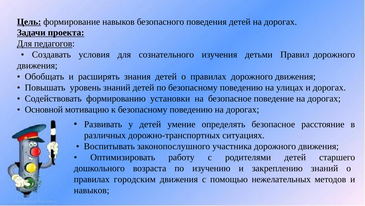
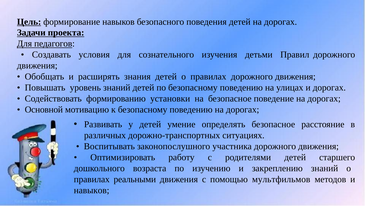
городским: городским -> реальными (135, 179)
нежелательных: нежелательных -> мультфильмов (281, 179)
